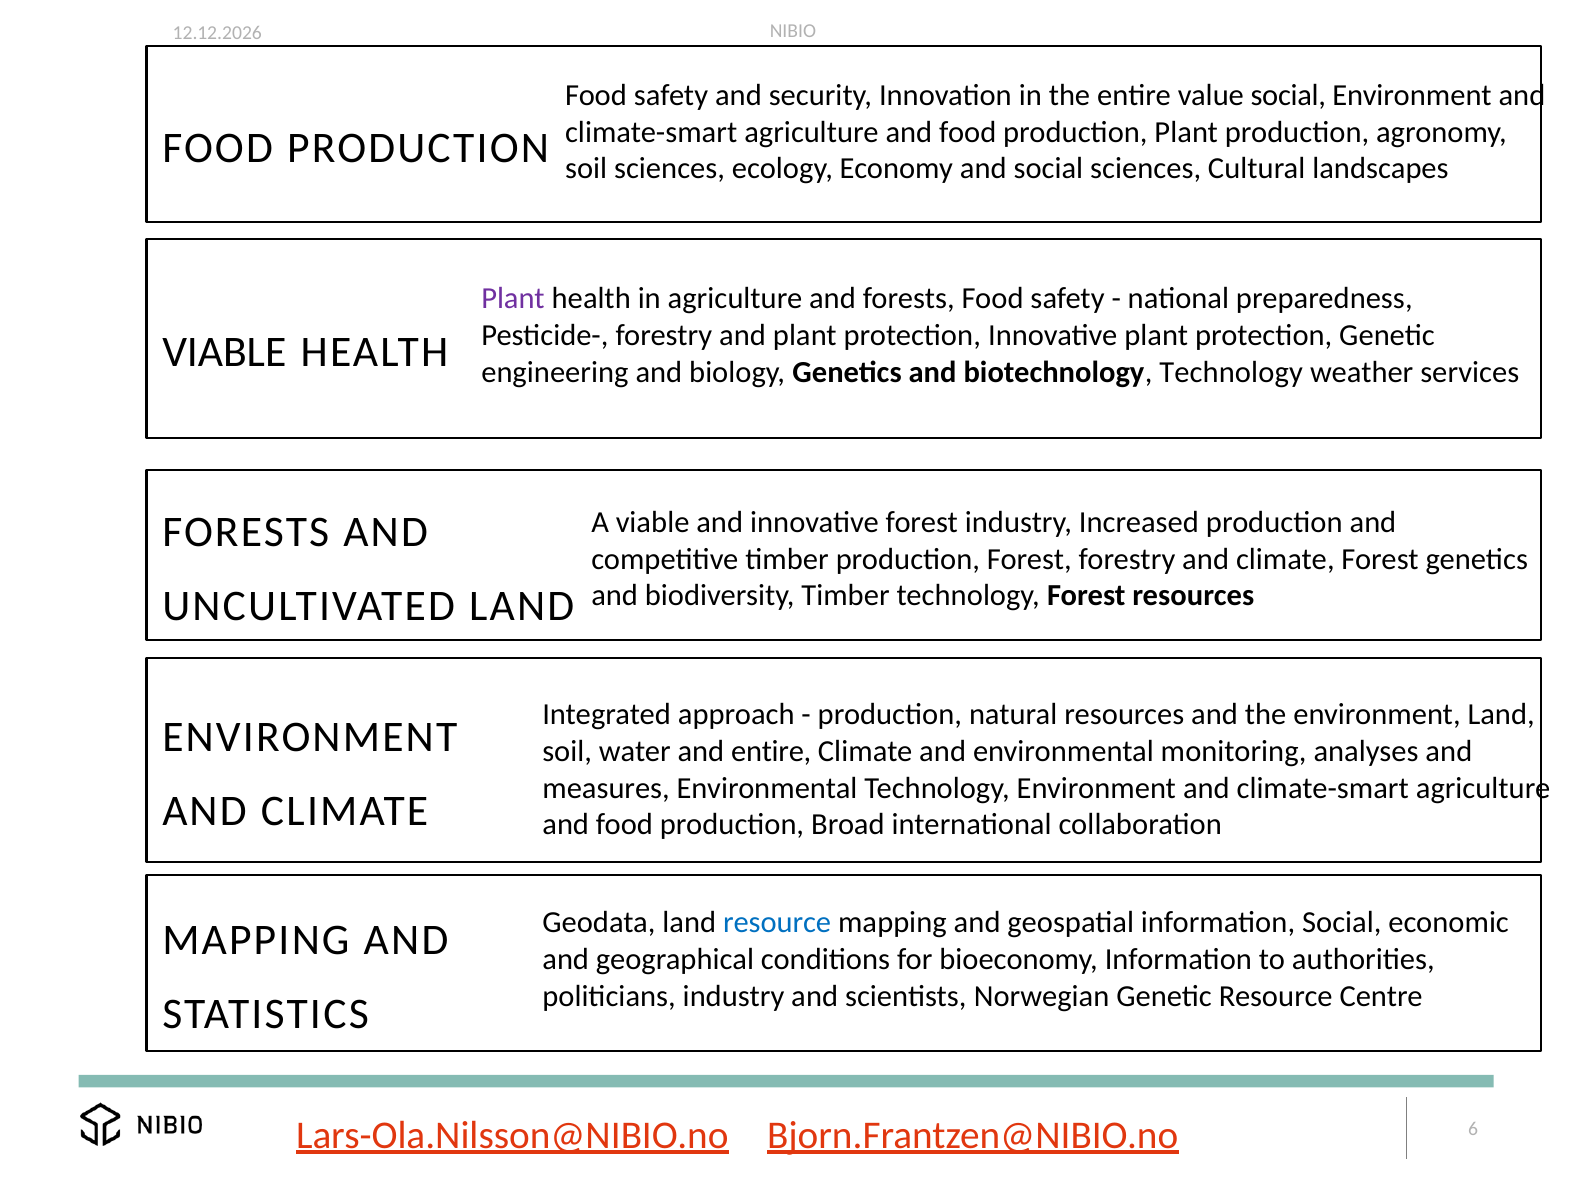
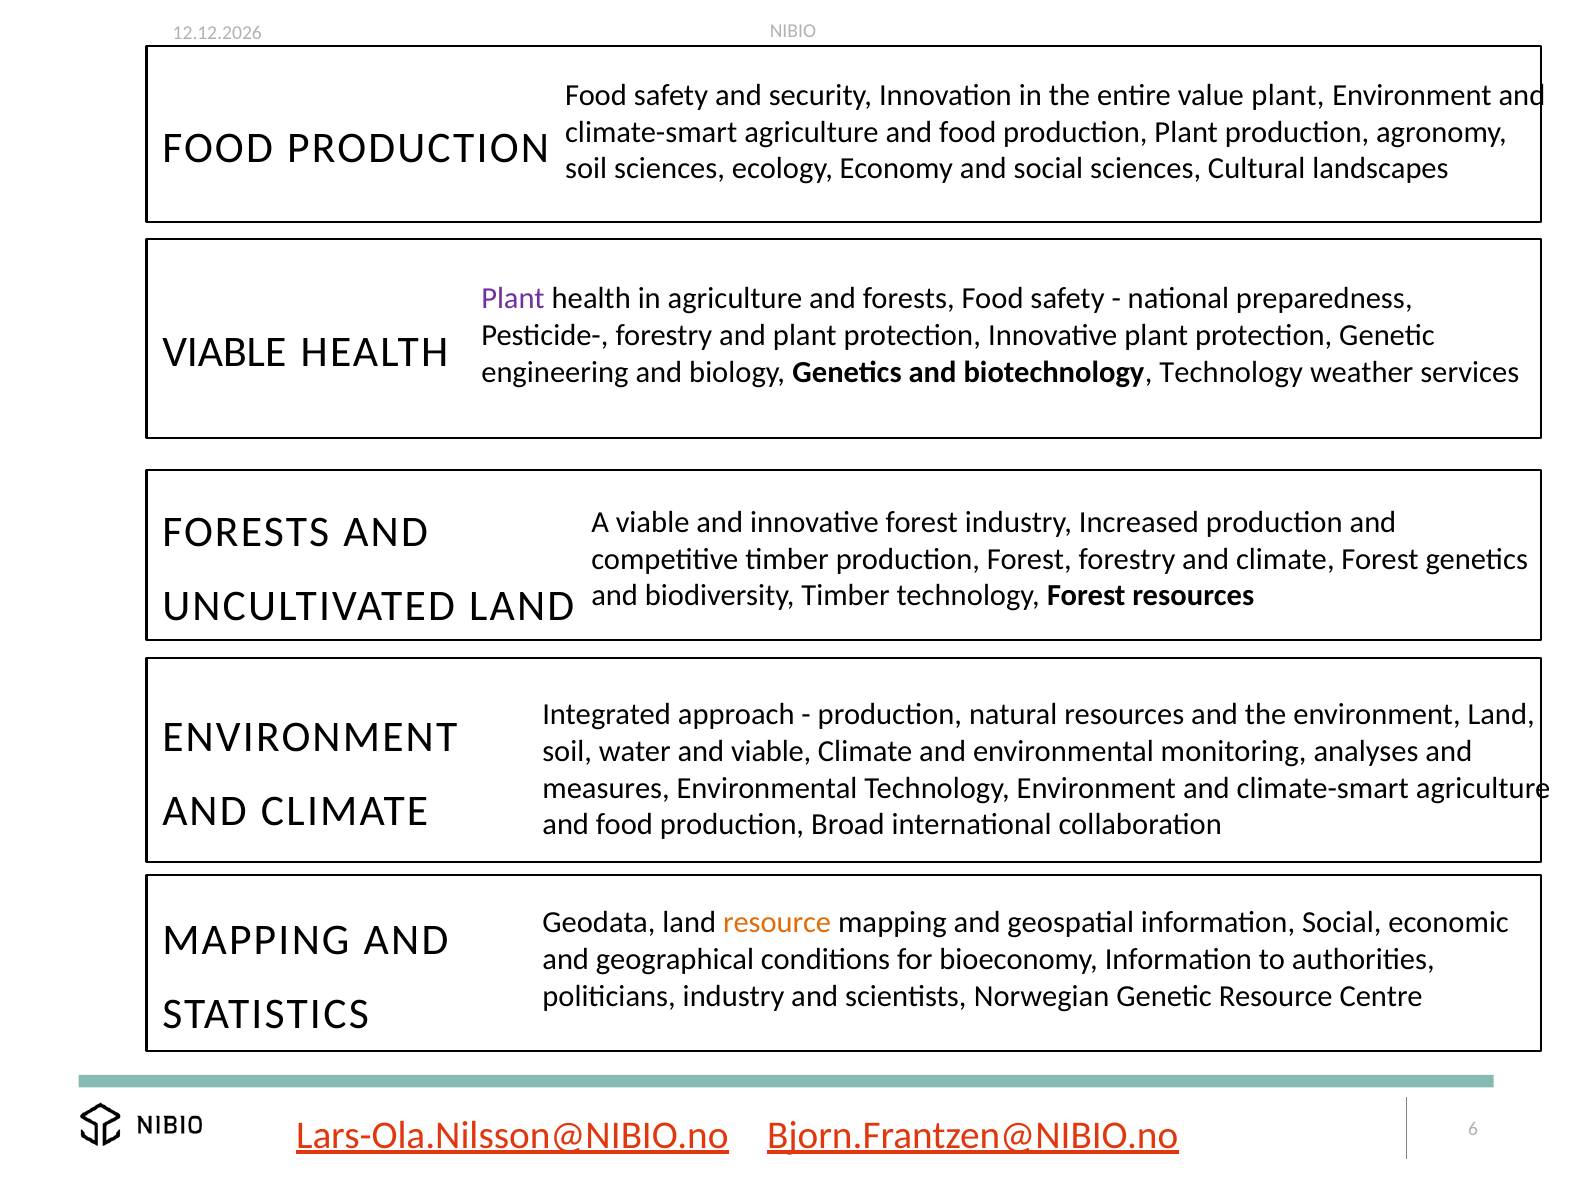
value social: social -> plant (1288, 96)
and entire: entire -> viable (771, 752)
resource colour: blue -> orange (777, 923)
